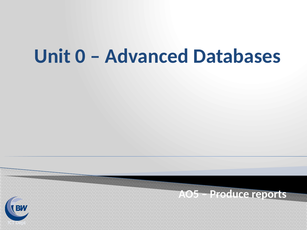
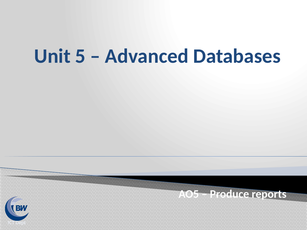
0: 0 -> 5 (80, 56)
